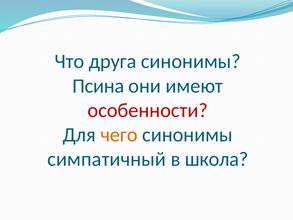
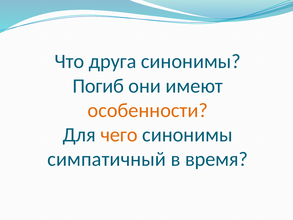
Псина: Псина -> Погиб (98, 86)
особенности colour: red -> orange (148, 110)
школа: школа -> время (216, 159)
